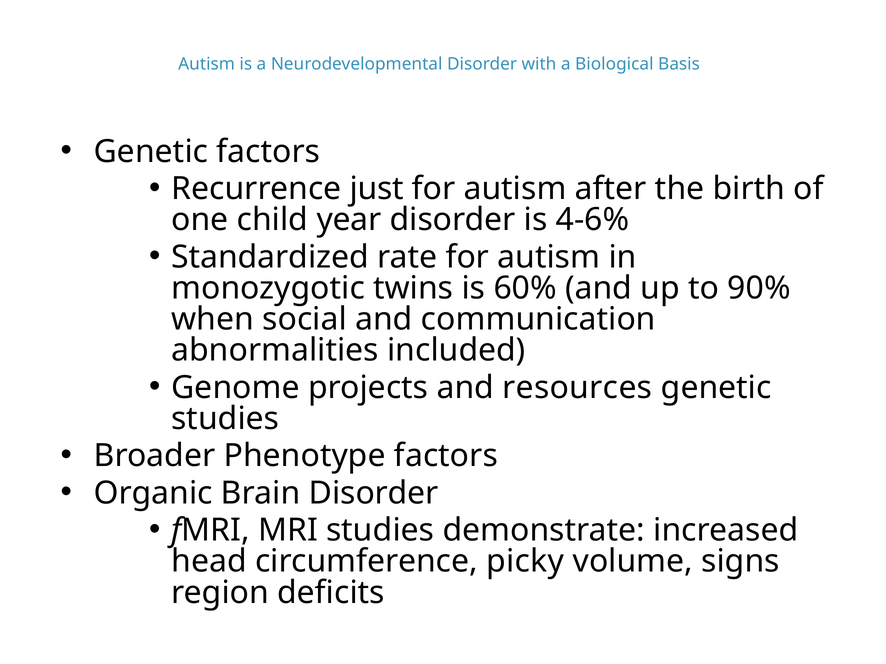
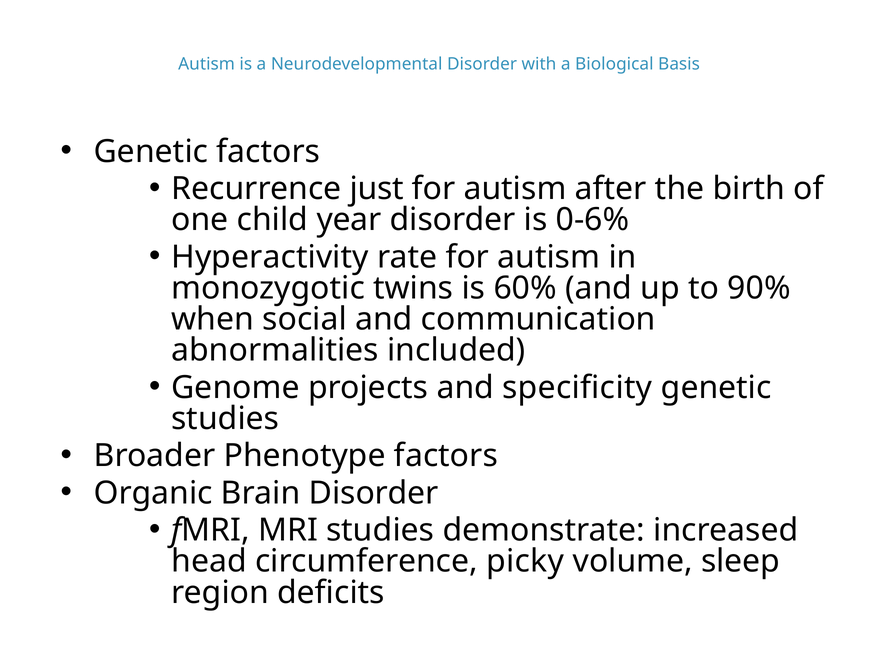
4-6%: 4-6% -> 0-6% (593, 220)
Standardized: Standardized -> Hyperactivity (270, 257)
resources: resources -> specificity (577, 388)
signs: signs -> sleep (741, 562)
